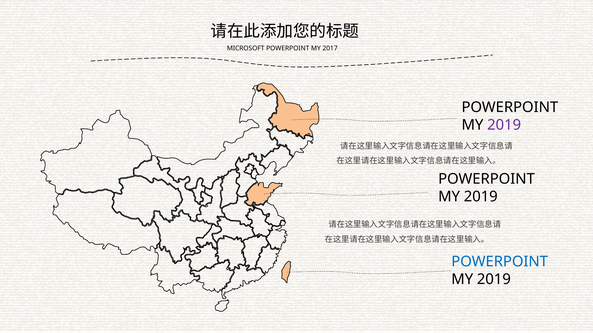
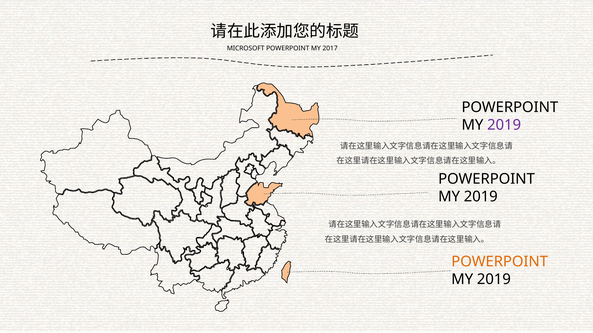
POWERPOINT colour: blue -> orange (500, 262)
